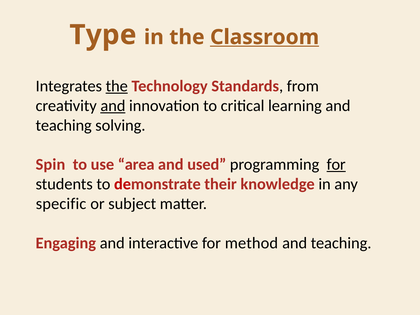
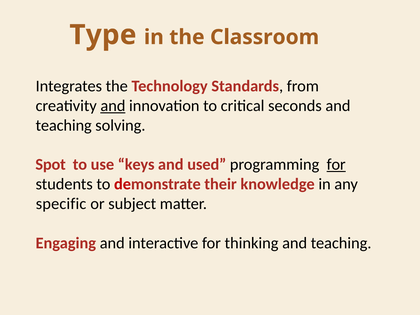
Classroom underline: present -> none (265, 37)
the underline: present -> none (117, 86)
learning: learning -> seconds (295, 106)
Spin: Spin -> Spot (51, 165)
area: area -> keys (136, 165)
method: method -> thinking (252, 243)
